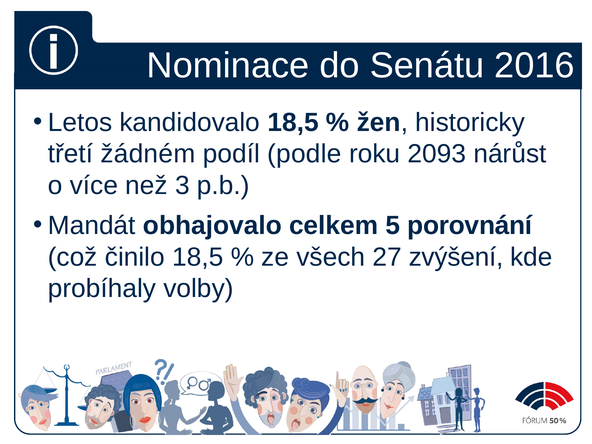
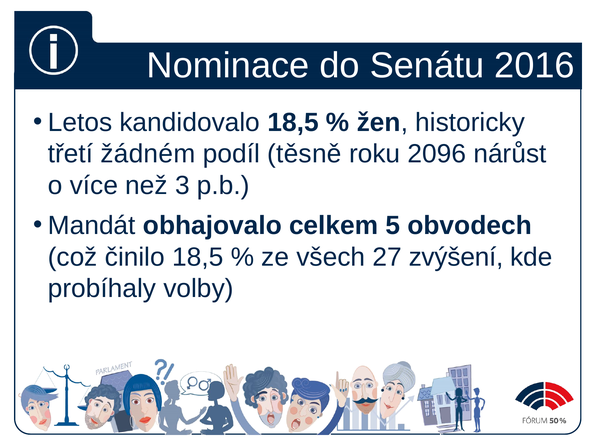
podle: podle -> těsně (304, 154)
2093: 2093 -> 2096 (437, 154)
porovnání: porovnání -> obvodech (470, 225)
